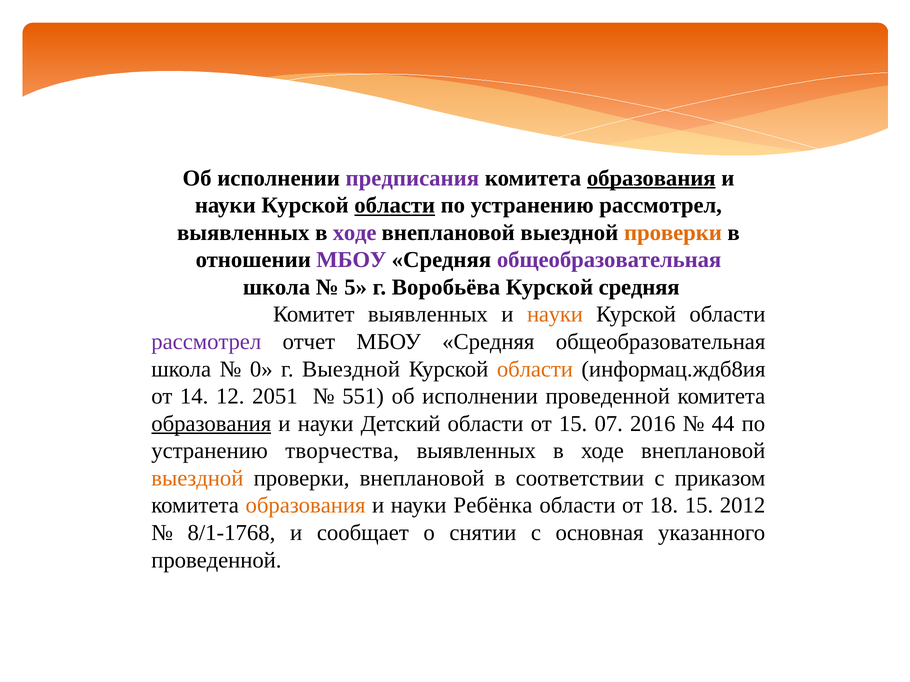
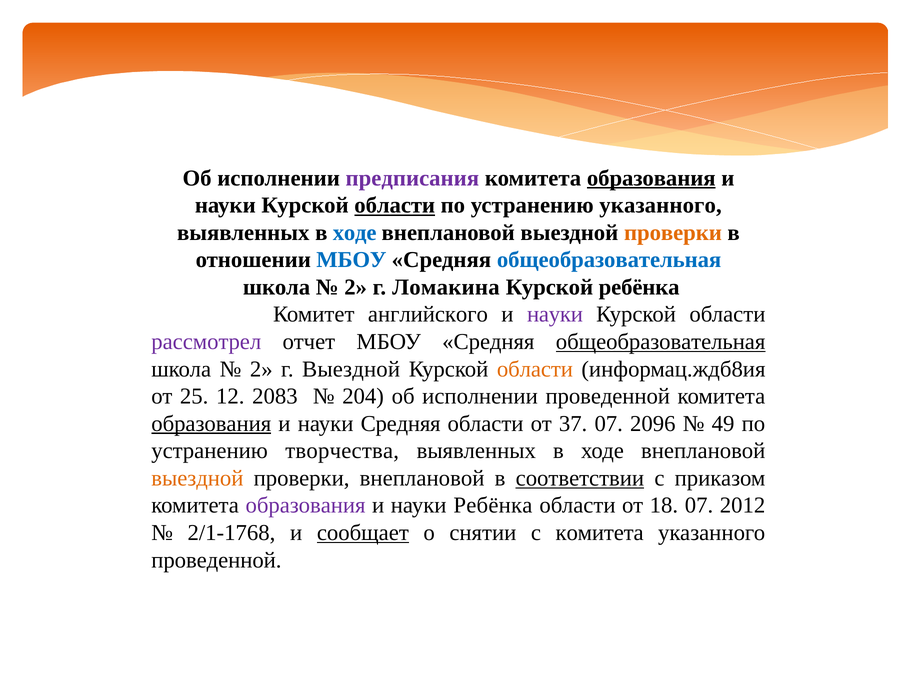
устранению рассмотрел: рассмотрел -> указанного (661, 206)
ходе colour: purple -> blue (355, 233)
МБОУ colour: purple -> blue (351, 260)
общеобразовательная colour: purple -> blue (609, 260)
5: 5 -> 2 (356, 287)
Воробьёва: Воробьёва -> Ломакина (446, 287)
Курской средняя: средняя -> ребёнка (639, 287)
Комитет выявленных: выявленных -> английского (428, 315)
науки colour: orange -> purple (555, 315)
общеобразовательная underline: none -> present (661, 342)
0: 0 -> 2 (261, 369)
14: 14 -> 25 (194, 397)
2051: 2051 -> 2083 (275, 397)
551: 551 -> 204 (363, 397)
науки Детский: Детский -> Средняя (401, 424)
от 15: 15 -> 37 (573, 424)
2016: 2016 -> 2096 (653, 424)
44: 44 -> 49 (723, 424)
соответствии underline: none -> present (580, 479)
образования colour: orange -> purple (306, 506)
18 15: 15 -> 07 (699, 506)
8/1-1768: 8/1-1768 -> 2/1-1768 (231, 533)
сообщает underline: none -> present (363, 533)
с основная: основная -> комитета (600, 533)
